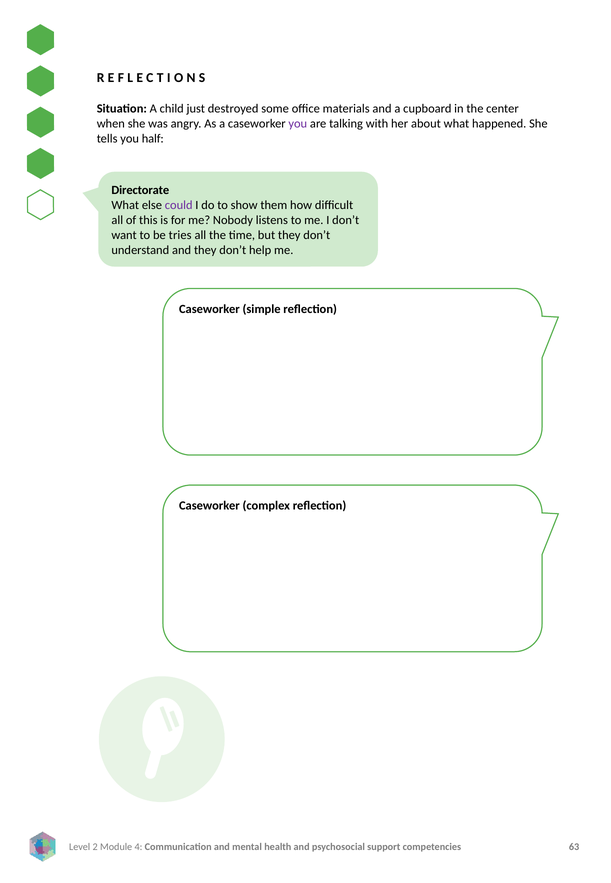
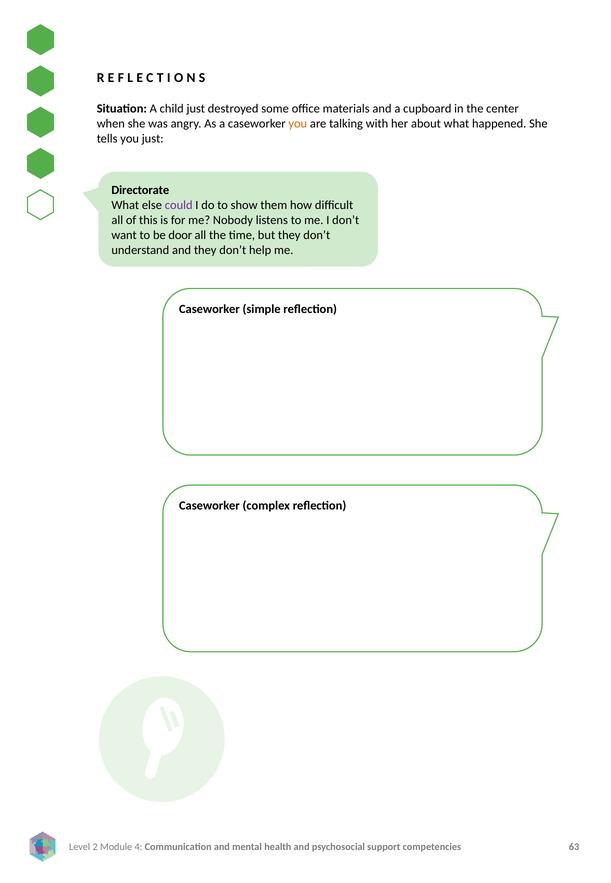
you colour: purple -> orange (298, 124)
you half: half -> just (153, 139)
tries: tries -> door (180, 235)
